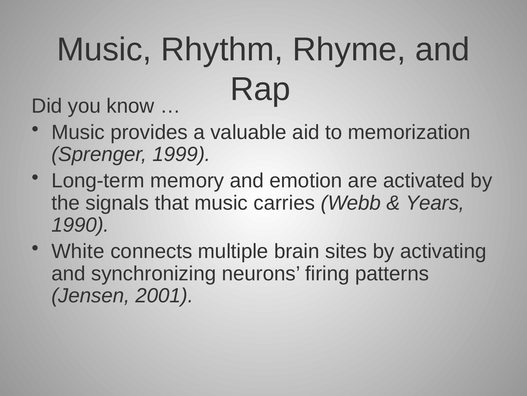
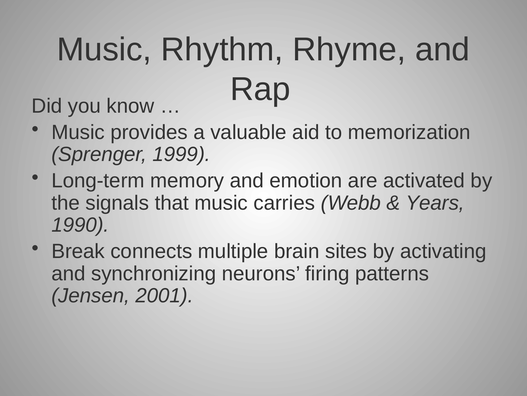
White: White -> Break (78, 251)
